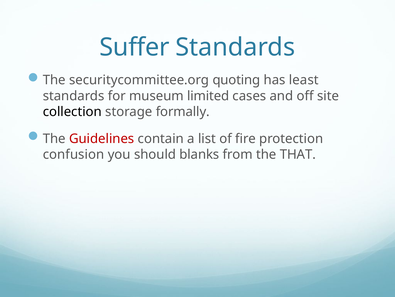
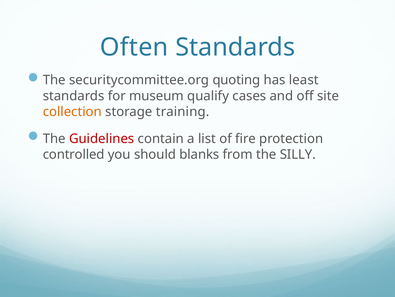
Suffer: Suffer -> Often (134, 47)
limited: limited -> qualify (208, 96)
collection colour: black -> orange (72, 112)
formally: formally -> training (183, 112)
confusion: confusion -> controlled (74, 154)
THAT: THAT -> SILLY (298, 154)
